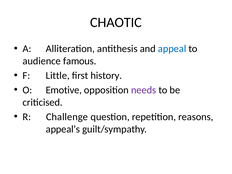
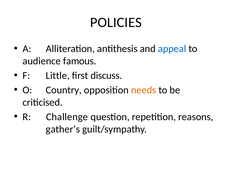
CHAOTIC: CHAOTIC -> POLICIES (116, 22)
history: history -> discuss (106, 76)
Emotive: Emotive -> Country (64, 90)
needs colour: purple -> orange (144, 90)
appeal’s: appeal’s -> gather’s (63, 129)
